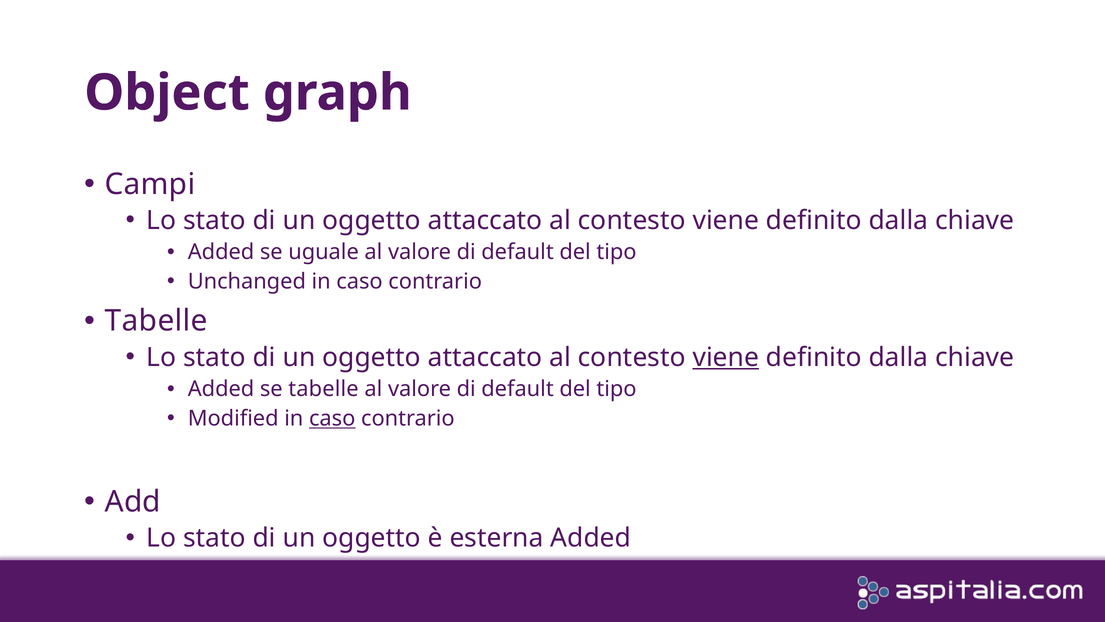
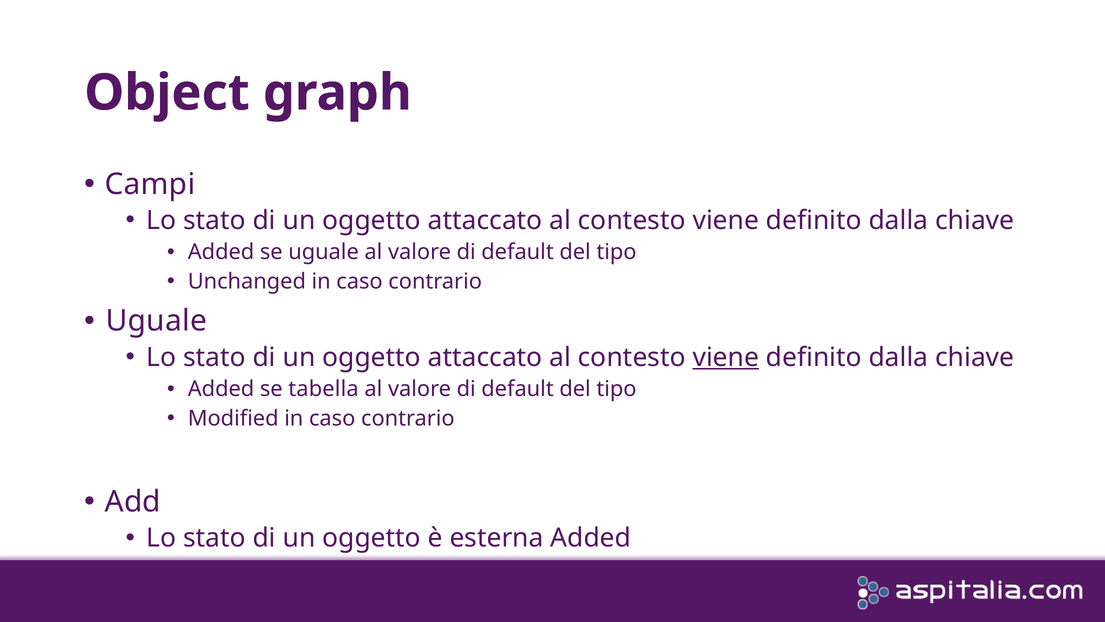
Tabelle: Tabelle -> Uguale (156, 321)
se tabelle: tabelle -> tabella (323, 389)
caso underline: present -> none (332, 418)
